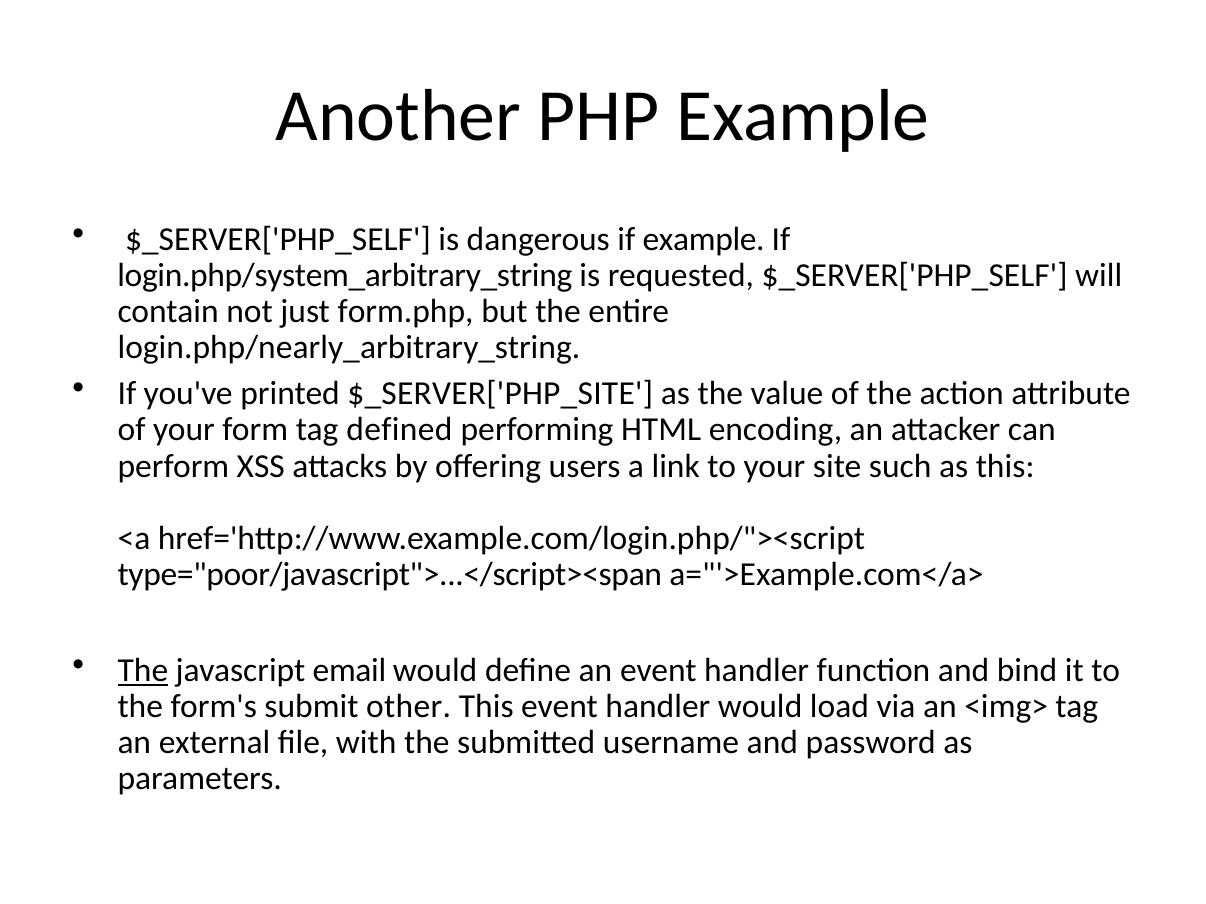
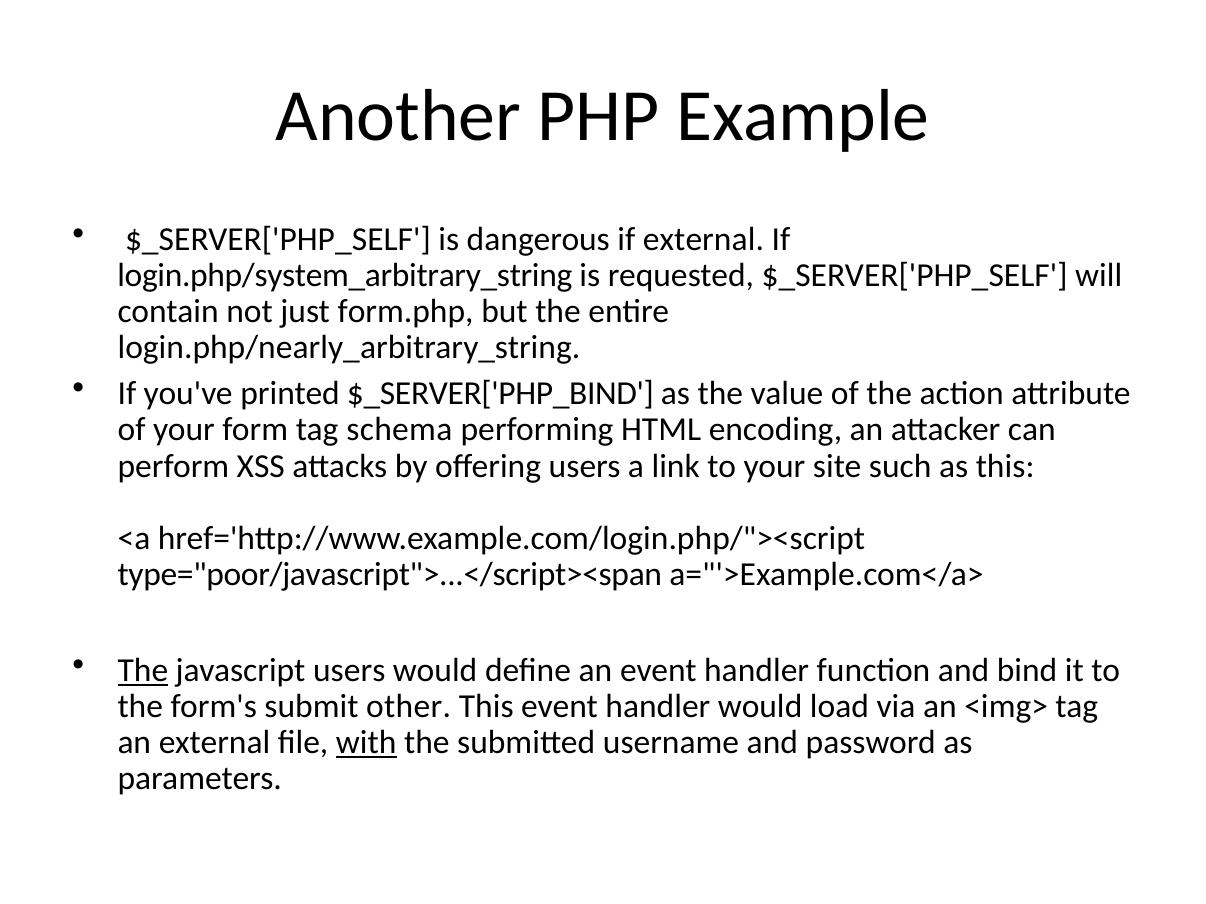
if example: example -> external (703, 240)
$_SERVER['PHP_SITE: $_SERVER['PHP_SITE -> $_SERVER['PHP_BIND (500, 394)
defined: defined -> schema (399, 430)
javascript email: email -> users (349, 670)
with underline: none -> present (366, 743)
